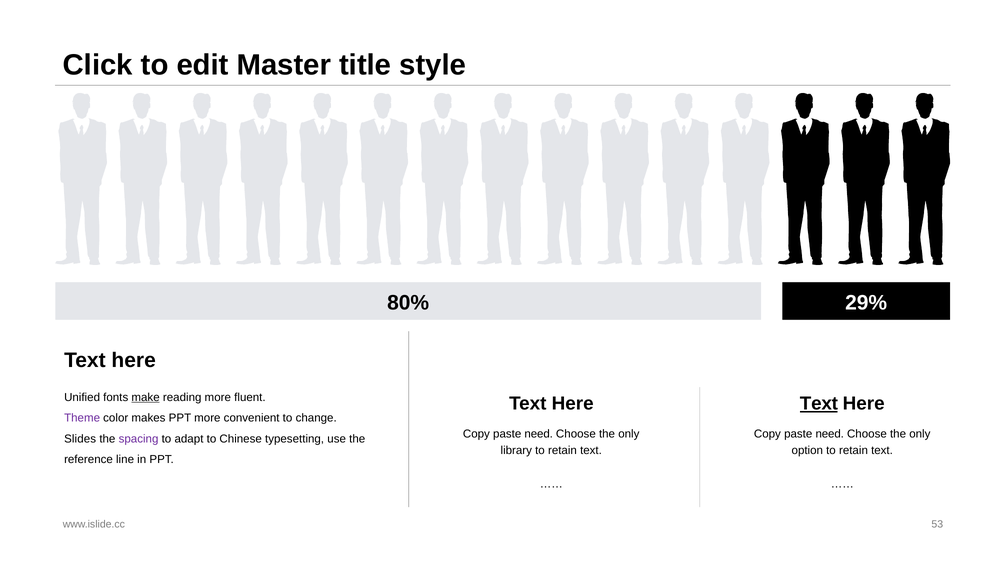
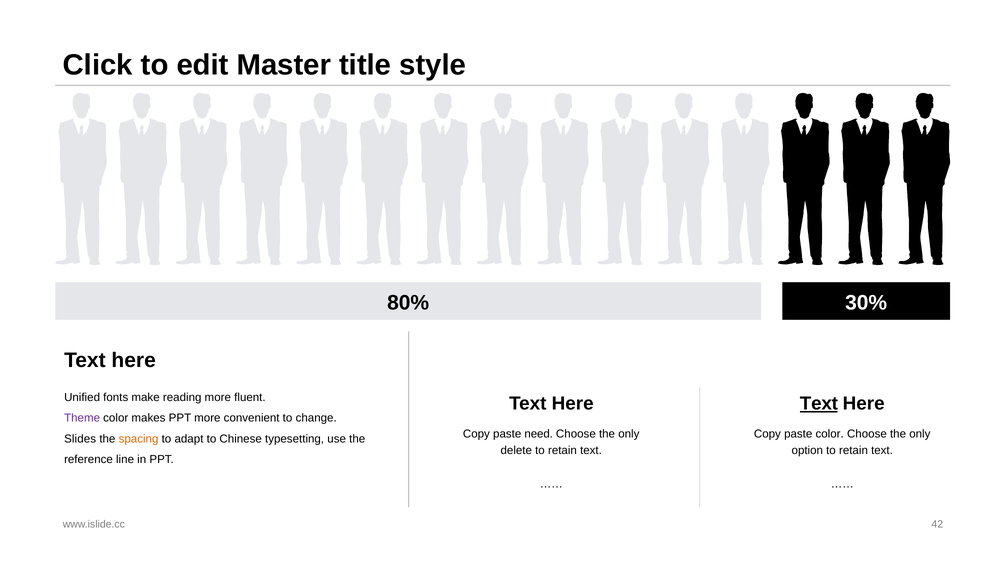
29%: 29% -> 30% (866, 303)
make underline: present -> none (146, 397)
need: need -> color (830, 434)
spacing colour: purple -> orange (139, 439)
library: library -> delete (516, 450)
53: 53 -> 42 (937, 524)
